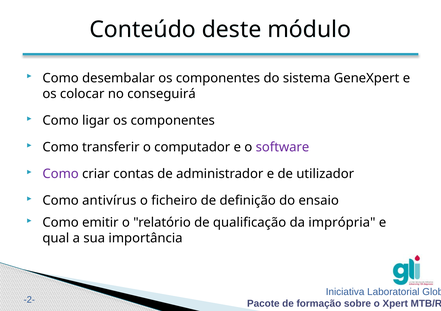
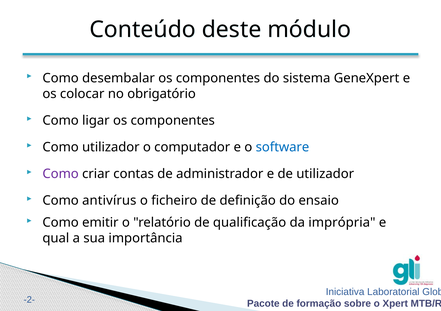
conseguirá: conseguirá -> obrigatório (162, 94)
Como transferir: transferir -> utilizador (111, 147)
software colour: purple -> blue (282, 147)
